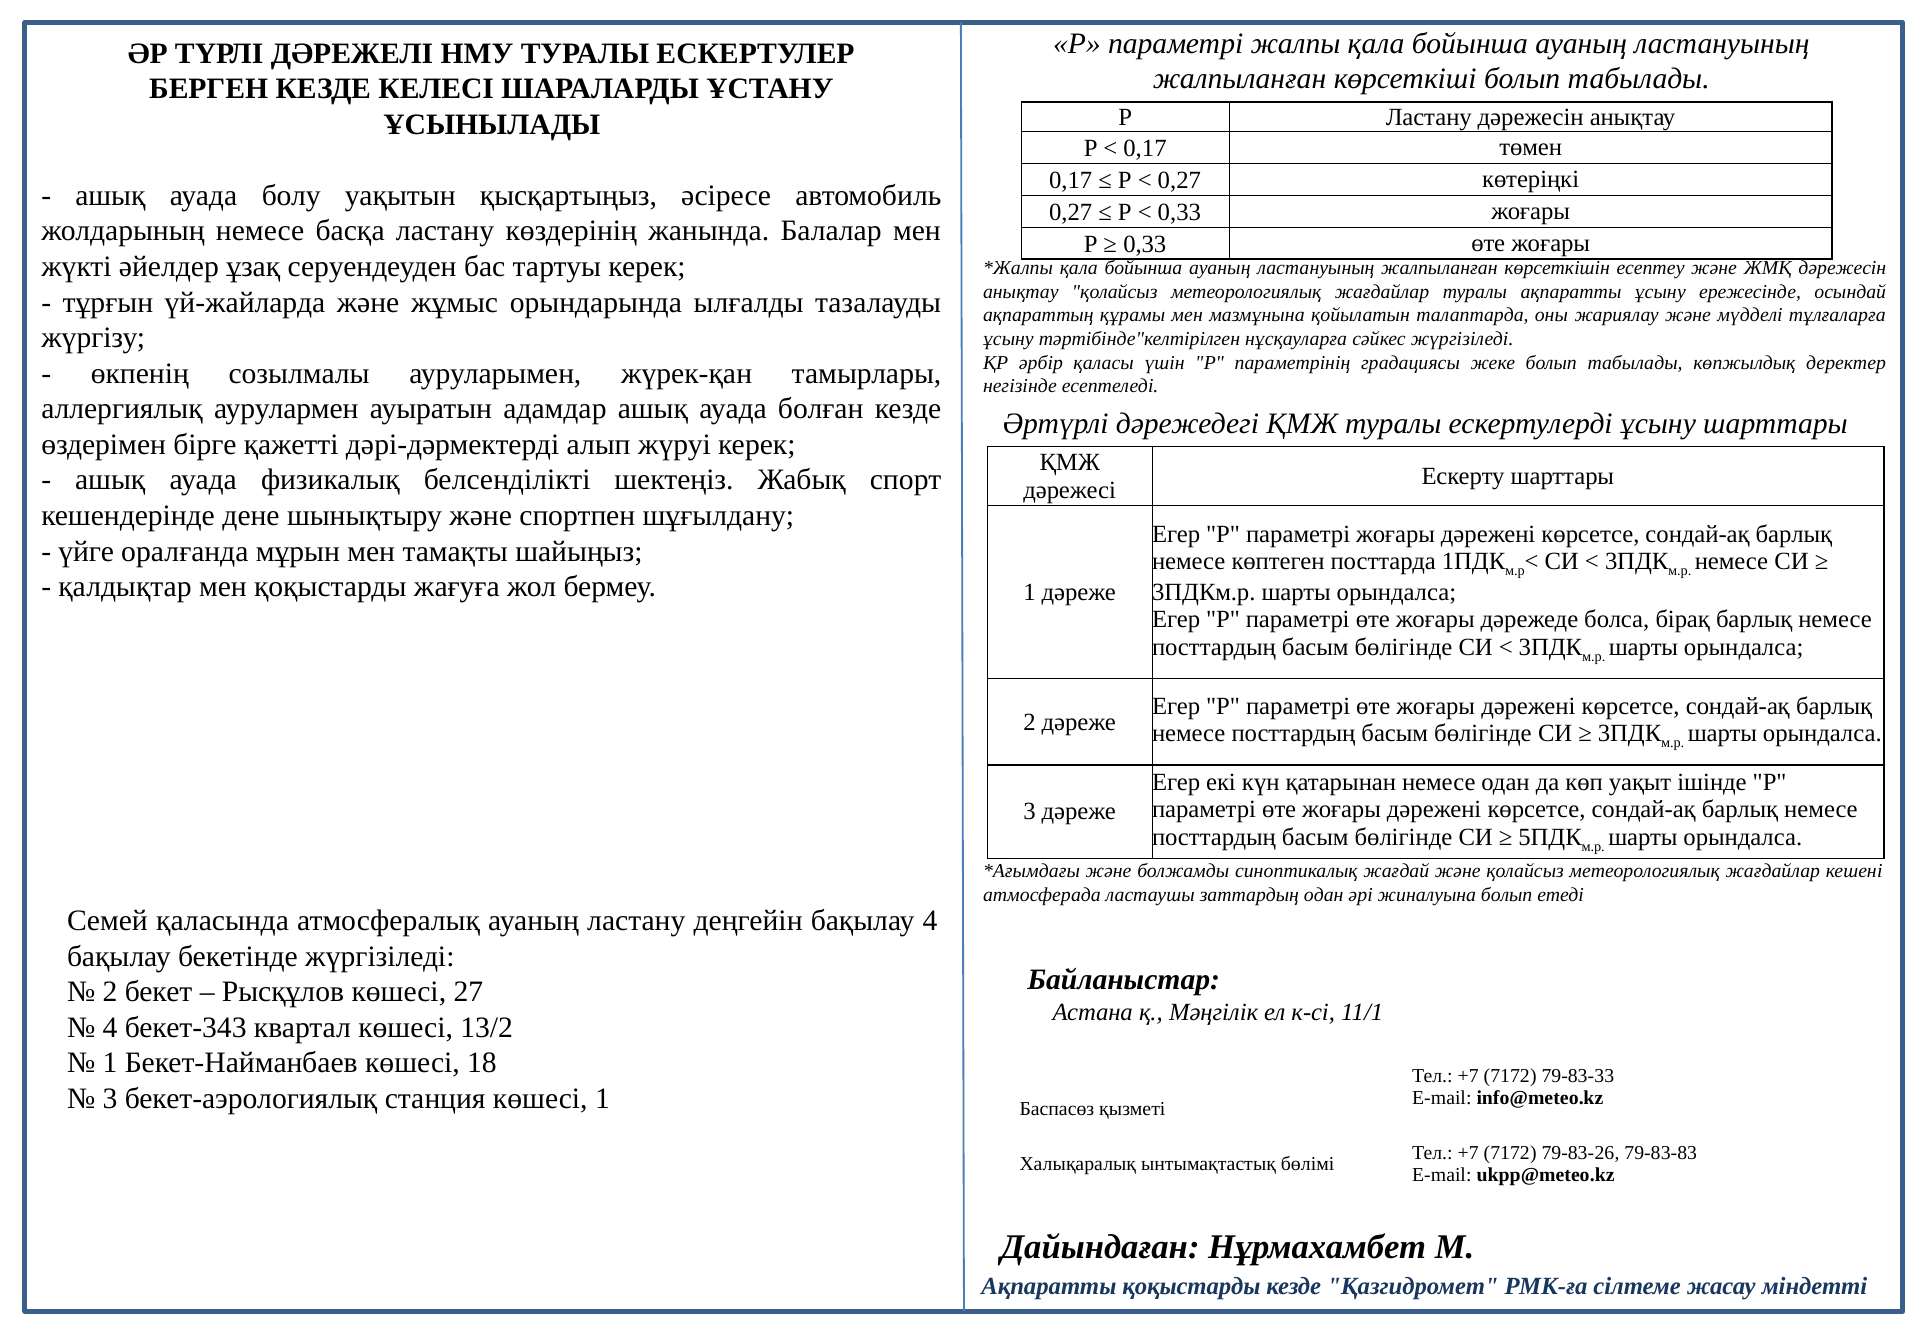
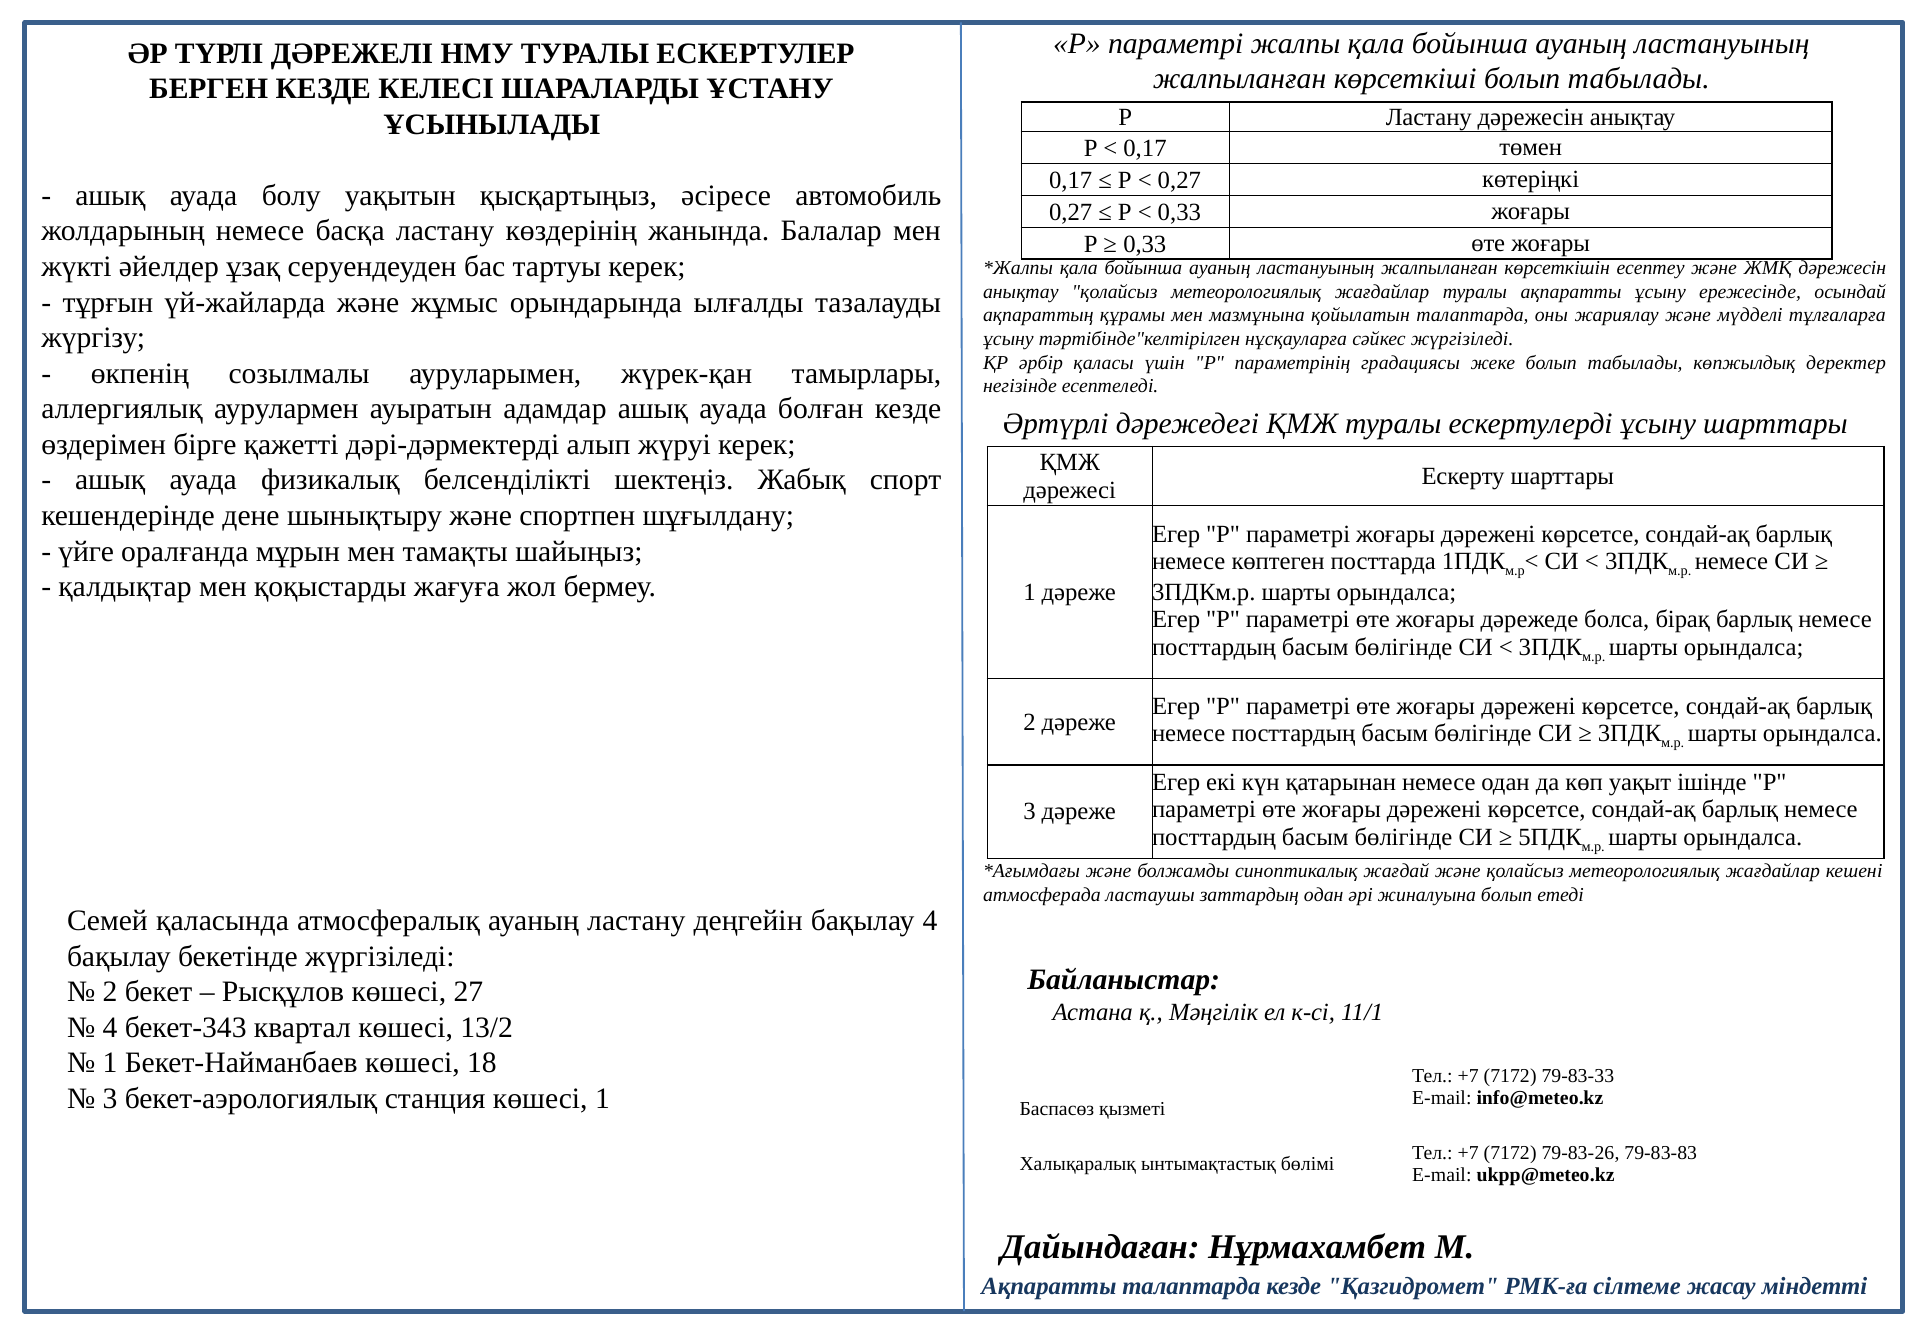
Ақпаратты қоқыстарды: қоқыстарды -> талаптарда (1191, 1287)
